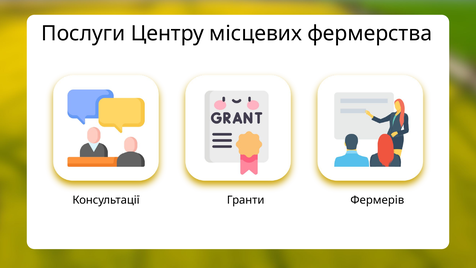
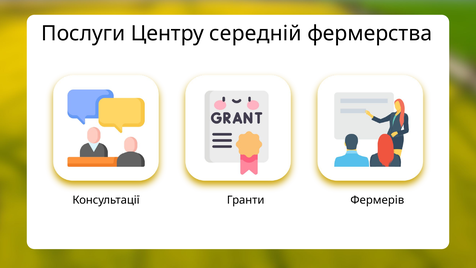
місцевих: місцевих -> середній (255, 33)
